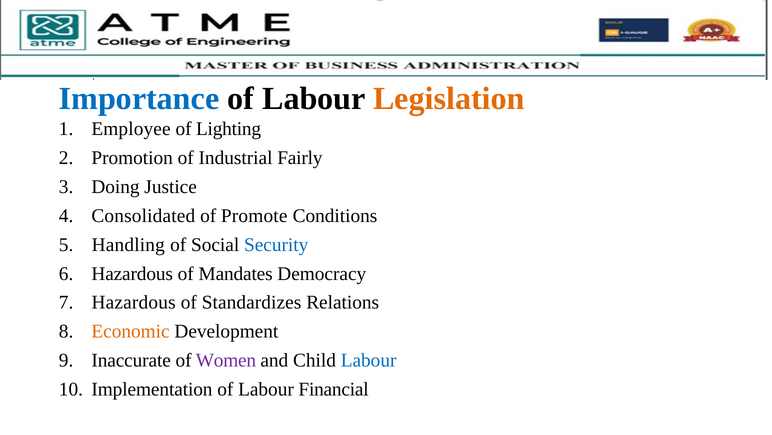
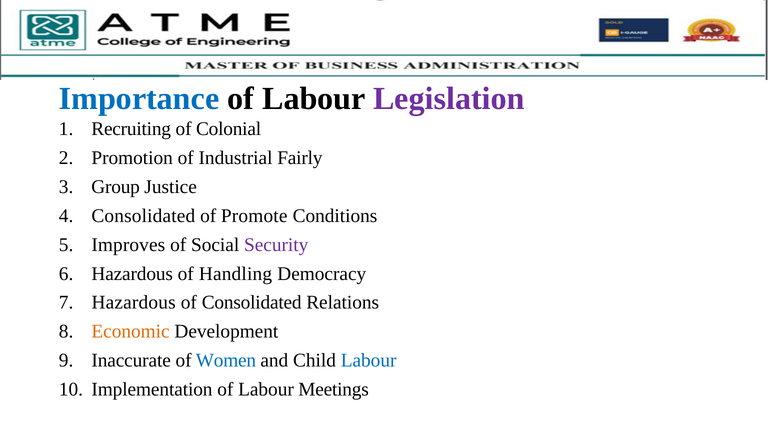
Legislation colour: orange -> purple (449, 98)
Employee: Employee -> Recruiting (131, 129)
Lighting: Lighting -> Colonial (229, 129)
Doing: Doing -> Group (116, 187)
Handling: Handling -> Improves (128, 244)
Security colour: blue -> purple (276, 244)
Mandates: Mandates -> Handling (235, 273)
of Standardizes: Standardizes -> Consolidated (252, 302)
Women colour: purple -> blue (226, 360)
Financial: Financial -> Meetings (334, 389)
